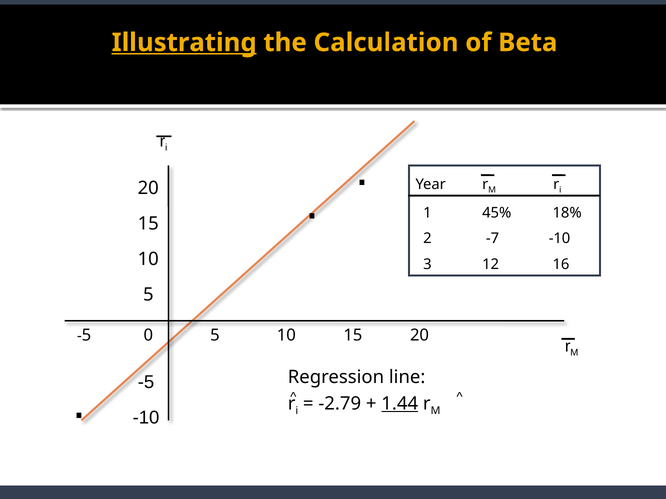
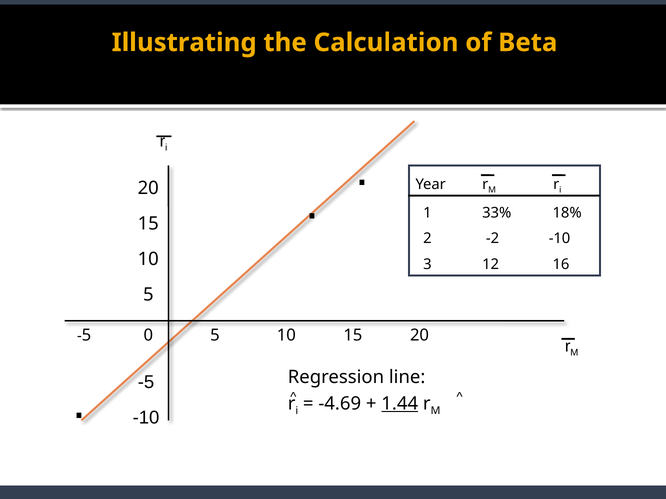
Illustrating underline: present -> none (184, 43)
45%: 45% -> 33% (497, 213)
-7: -7 -> -2 (493, 239)
-2.79: -2.79 -> -4.69 (340, 404)
